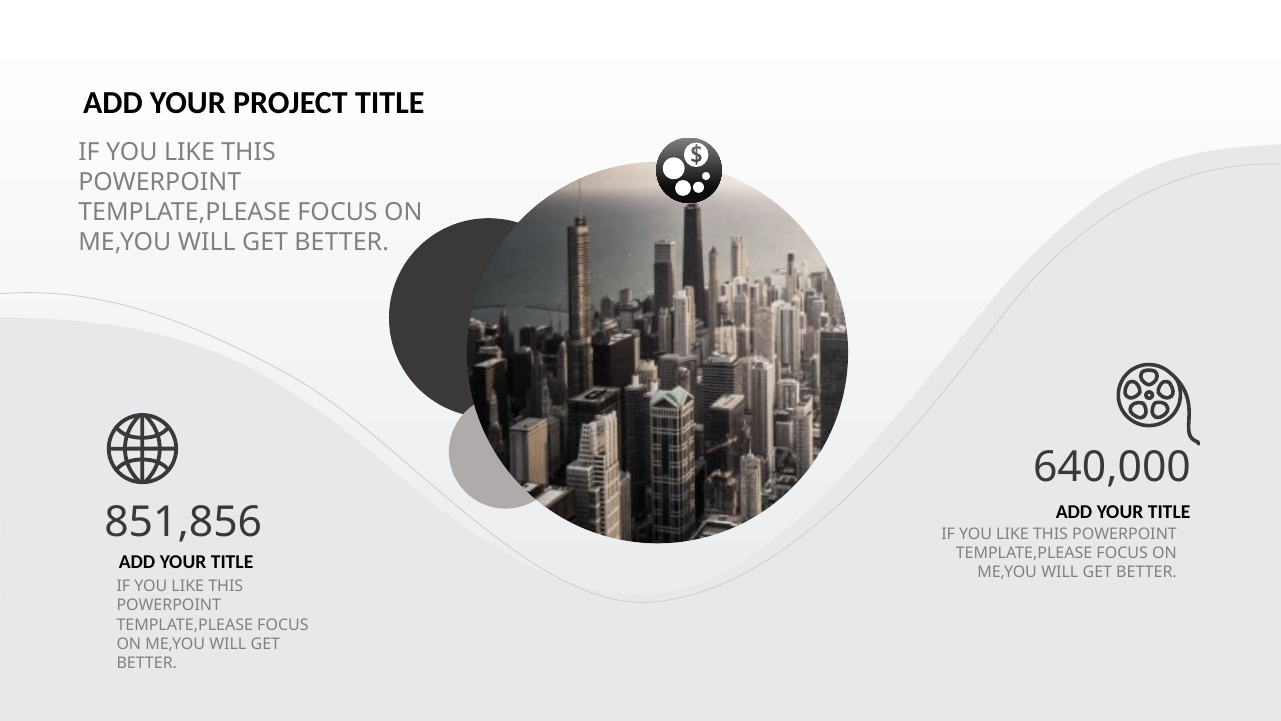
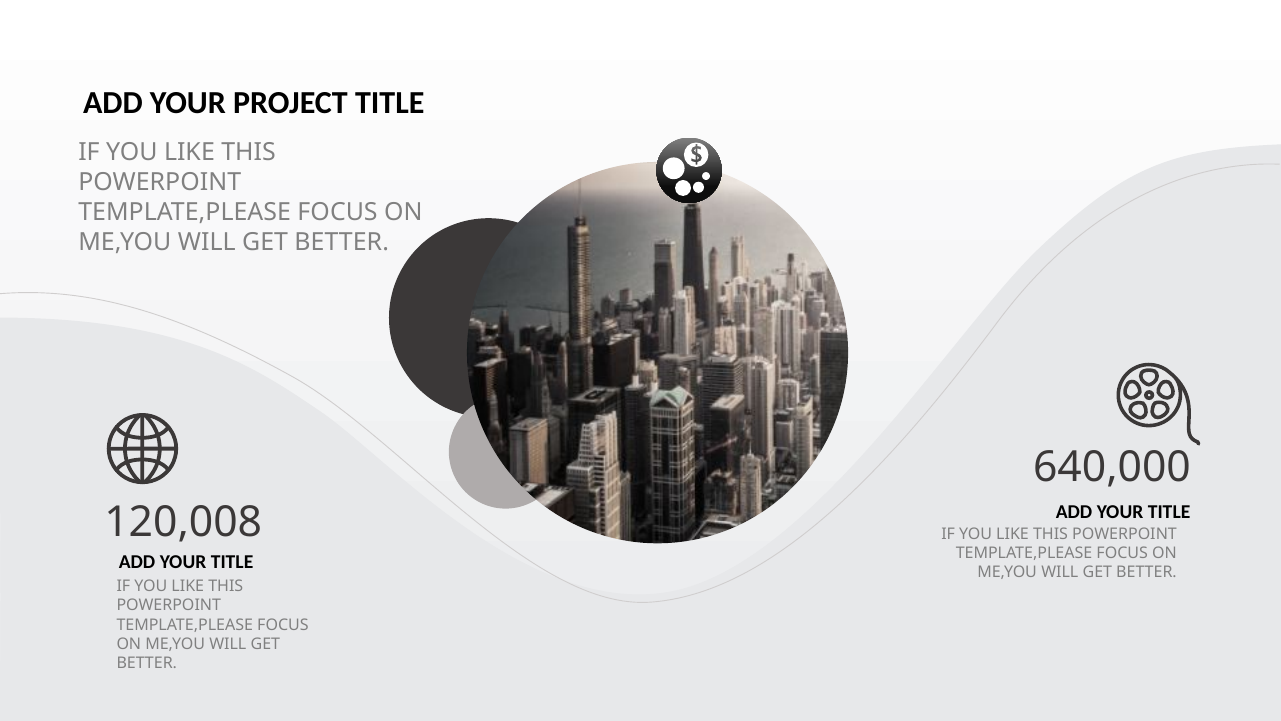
851,856: 851,856 -> 120,008 (183, 522)
